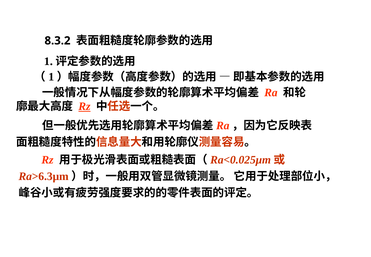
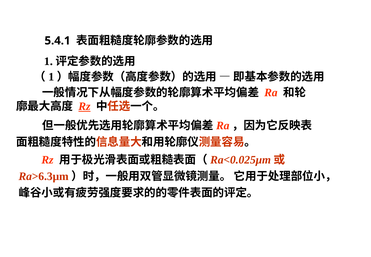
8.3.2: 8.3.2 -> 5.4.1 (58, 41)
